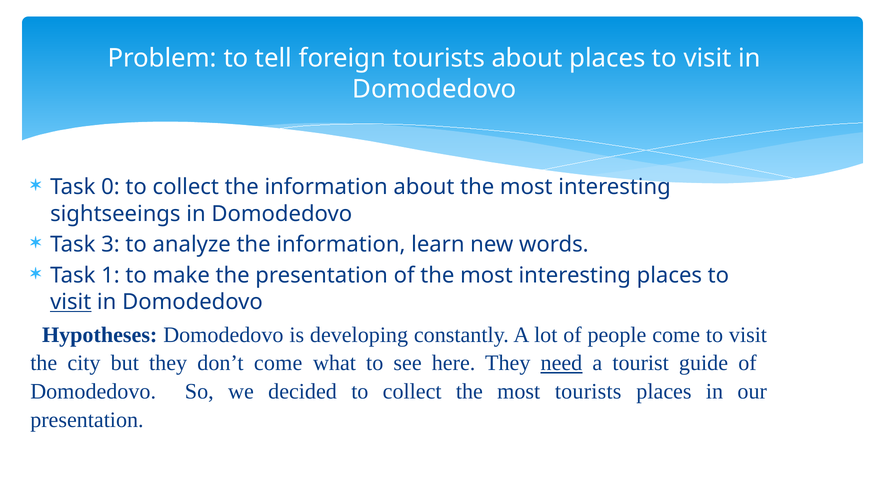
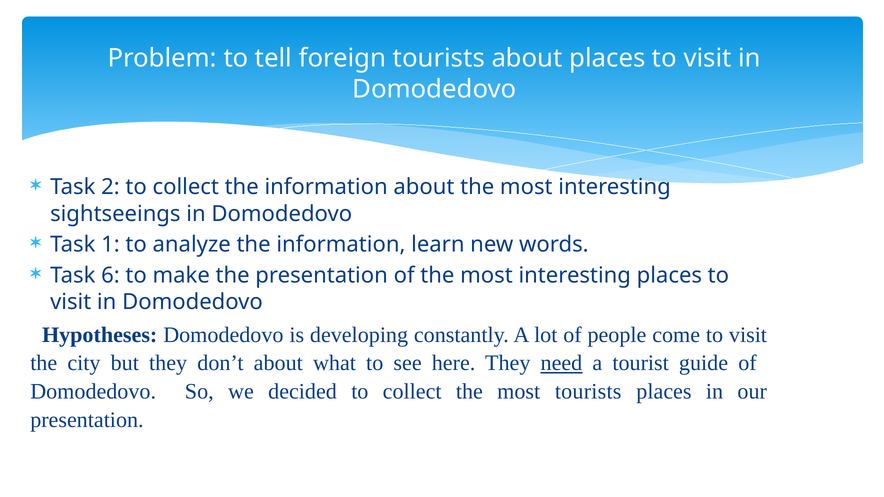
0: 0 -> 2 (110, 187)
3: 3 -> 1 (110, 245)
1: 1 -> 6 (110, 276)
visit underline: present -> none (71, 302)
don’t come: come -> about (278, 363)
